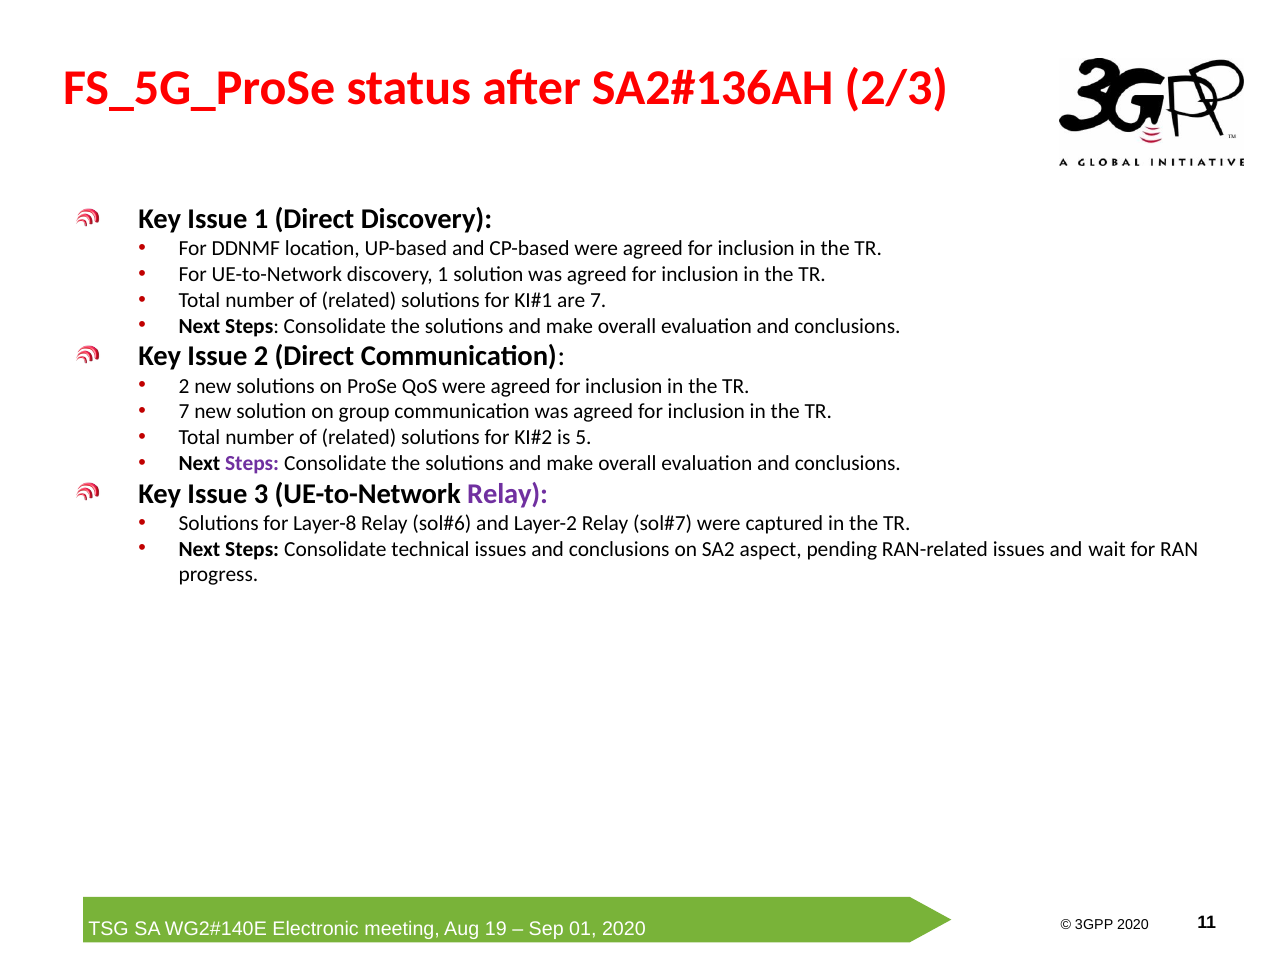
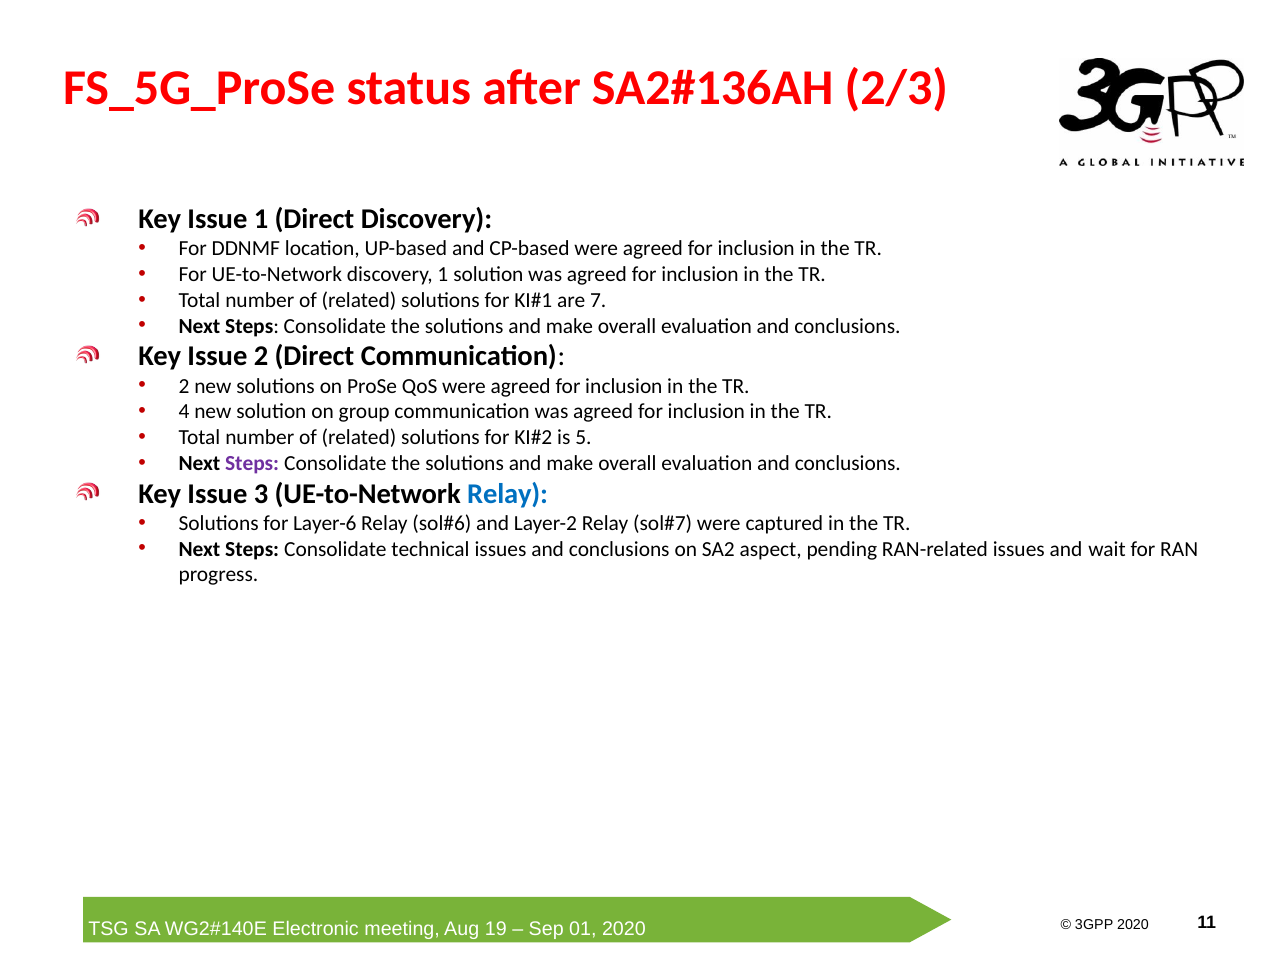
7: 7 -> 4 (184, 412)
Relay colour: purple -> blue (508, 494)
Layer-8: Layer-8 -> Layer-6 (325, 523)
